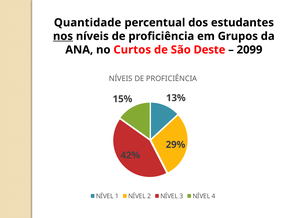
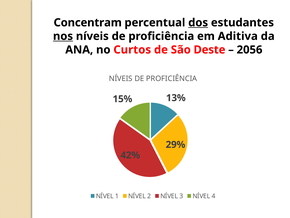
Quantidade: Quantidade -> Concentram (88, 23)
dos underline: none -> present (198, 23)
Grupos: Grupos -> Aditiva (238, 36)
2099: 2099 -> 2056 (250, 50)
